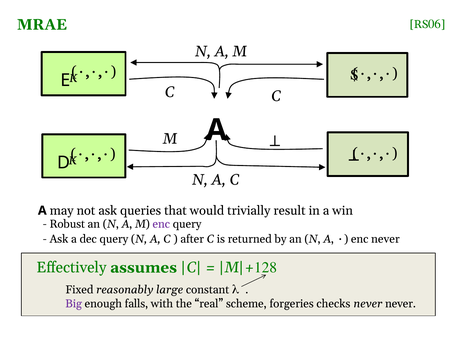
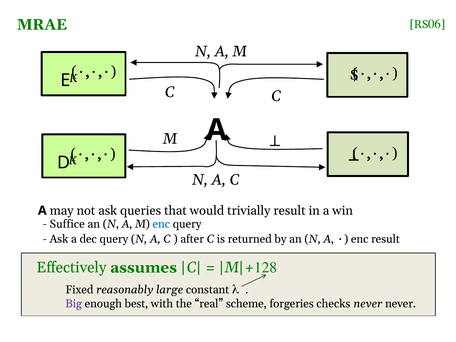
Robust: Robust -> Suffice (67, 224)
enc colour: purple -> blue (161, 224)
enc never: never -> result (385, 239)
falls: falls -> best (136, 304)
